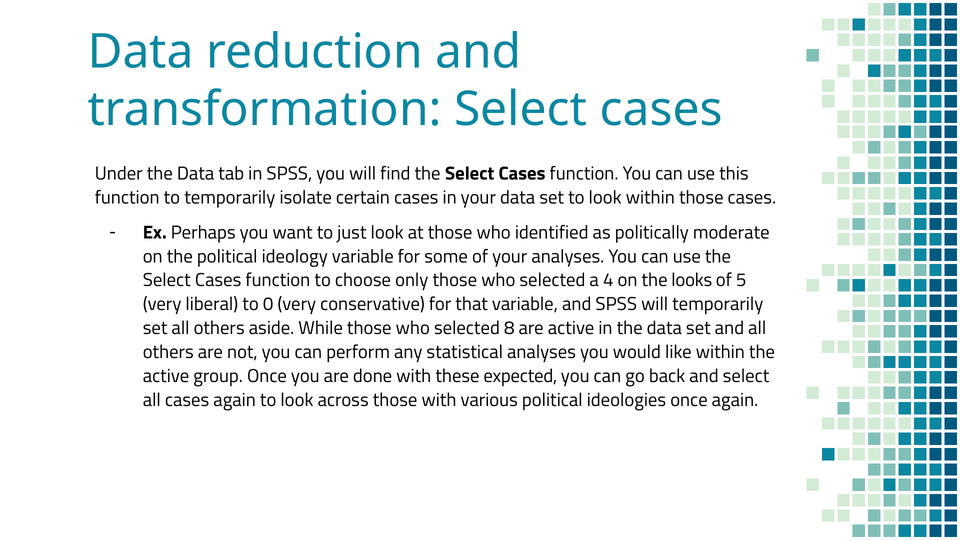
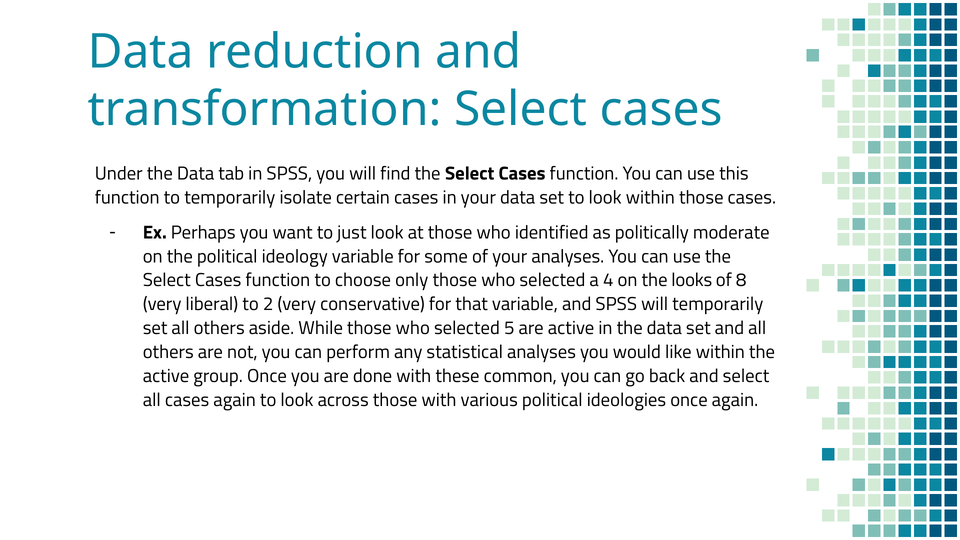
5: 5 -> 8 (741, 280)
0: 0 -> 2 (268, 304)
8: 8 -> 5 (509, 328)
expected: expected -> common (520, 376)
